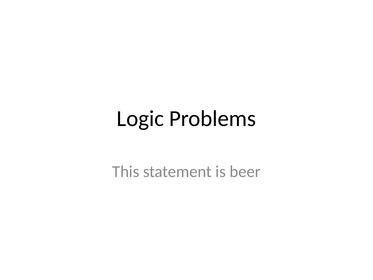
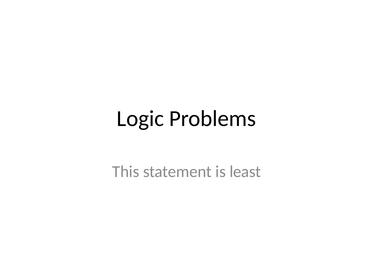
beer: beer -> least (245, 171)
